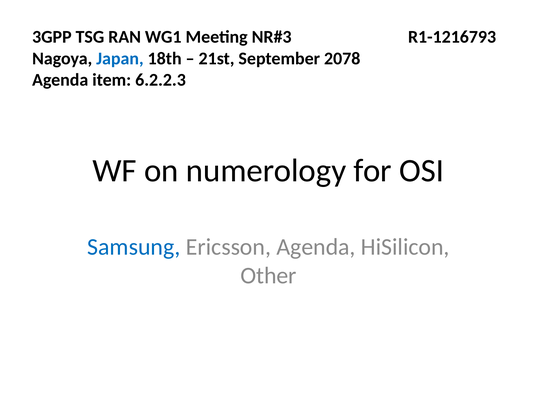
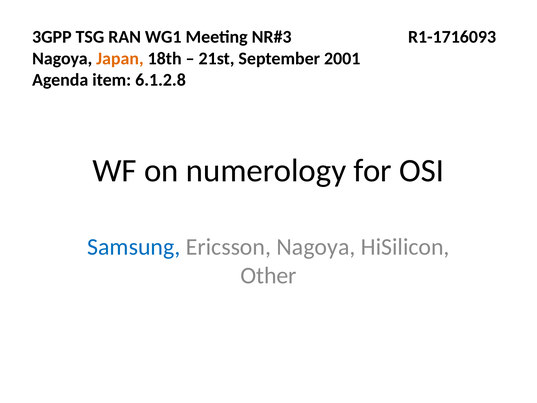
R1-1216793: R1-1216793 -> R1-1716093 (452, 37)
Japan colour: blue -> orange (120, 58)
2078: 2078 -> 2001 (342, 58)
6.2.2.3: 6.2.2.3 -> 6.1.2.8 (161, 80)
Ericsson Agenda: Agenda -> Nagoya (316, 247)
